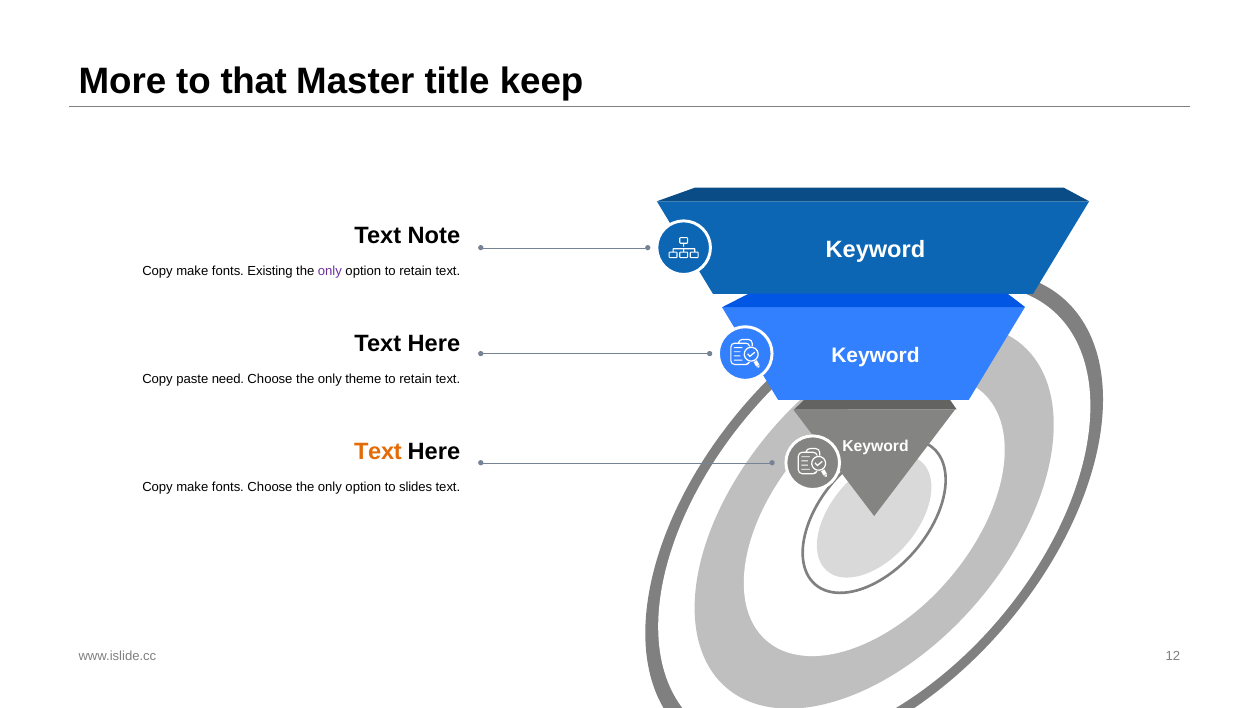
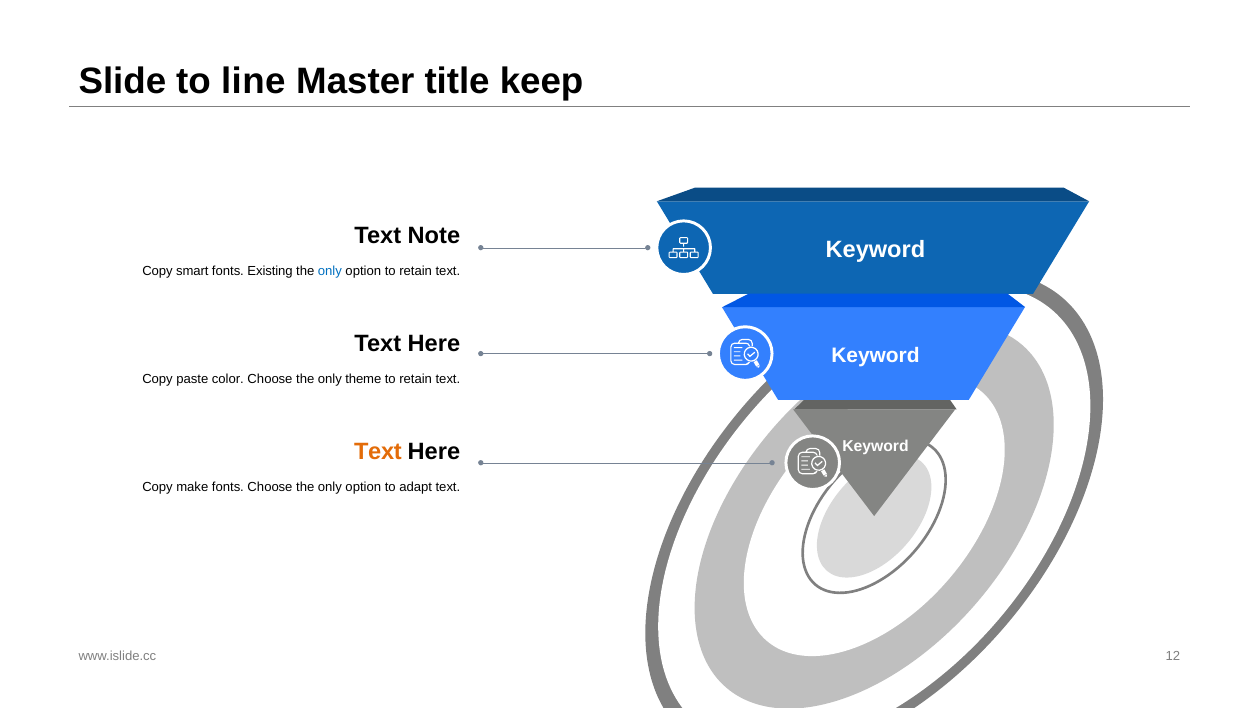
More: More -> Slide (122, 81)
that: that -> line (253, 81)
make: make -> smart (192, 272)
only colour: purple -> blue (330, 272)
need: need -> color (228, 379)
slides: slides -> adapt (416, 487)
